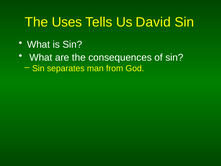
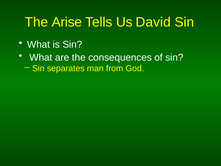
Uses: Uses -> Arise (67, 22)
